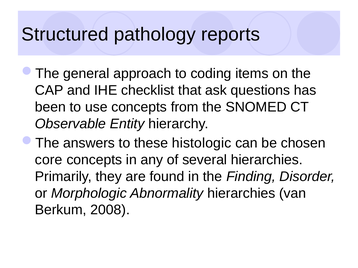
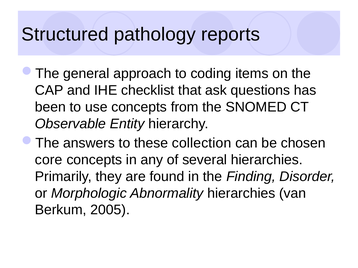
histologic: histologic -> collection (202, 143)
2008: 2008 -> 2005 (110, 210)
